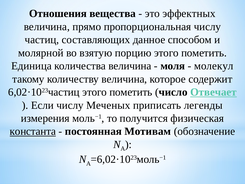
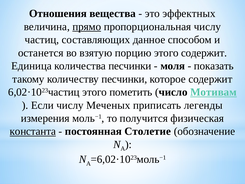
прямо underline: none -> present (87, 27)
молярной: молярной -> останется (41, 53)
порцию этого пометить: пометить -> содержит (204, 53)
количества величина: величина -> песчинки (130, 66)
молекул: молекул -> показать (214, 66)
количеству величина: величина -> песчинки (124, 79)
Отвечает: Отвечает -> Мотивам (213, 92)
Мотивам: Мотивам -> Столетие (148, 131)
